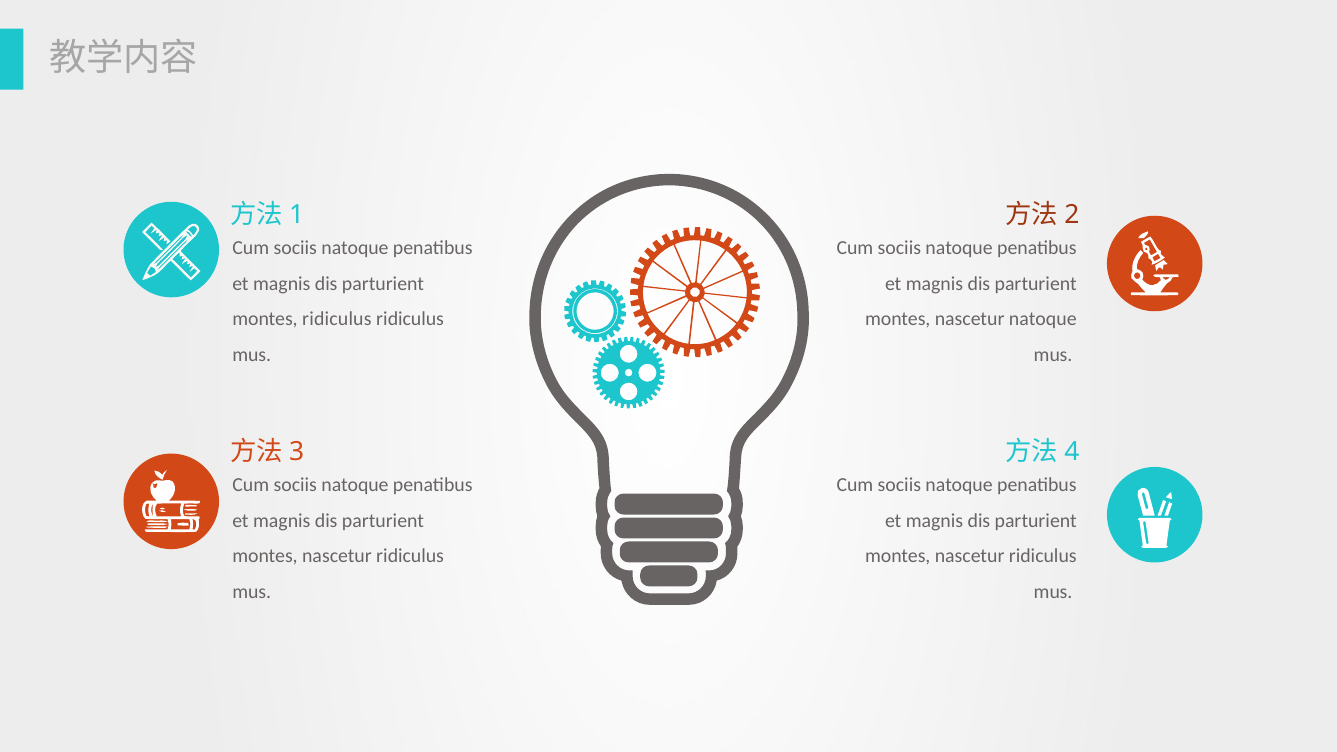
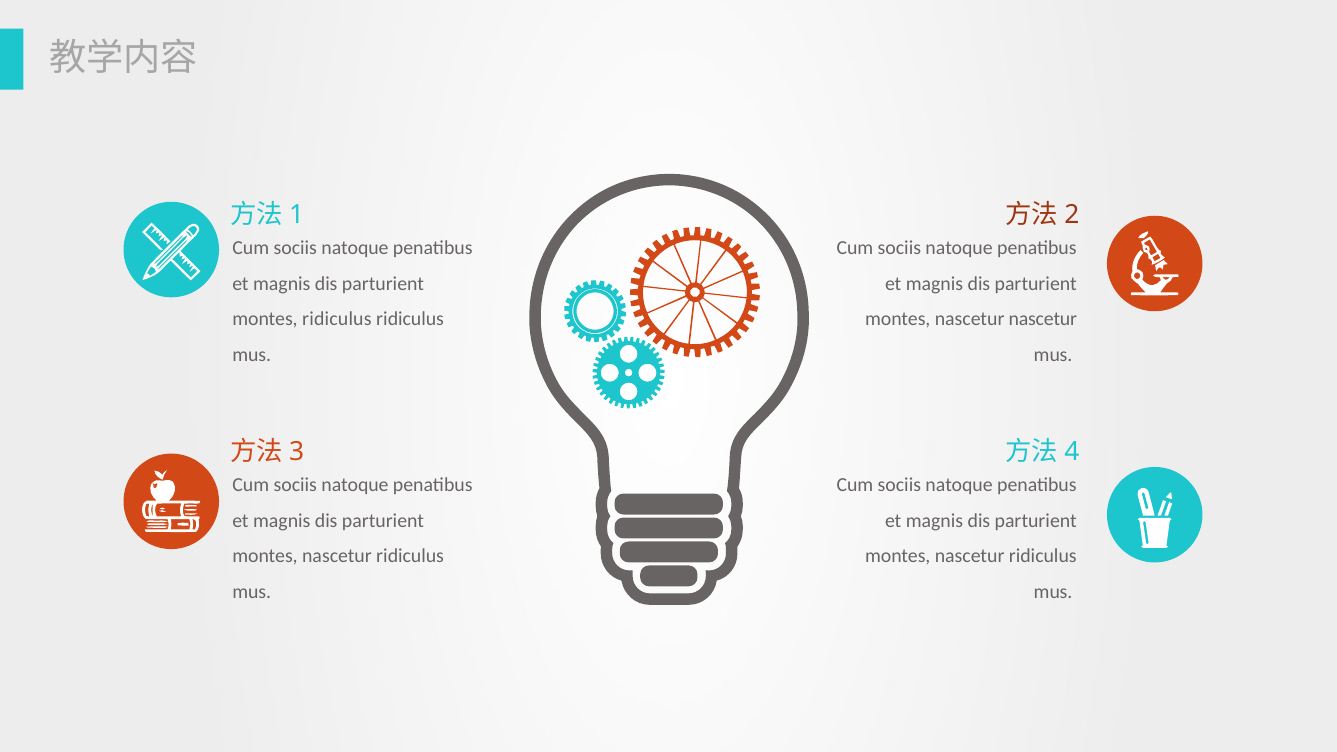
nascetur natoque: natoque -> nascetur (1043, 319)
